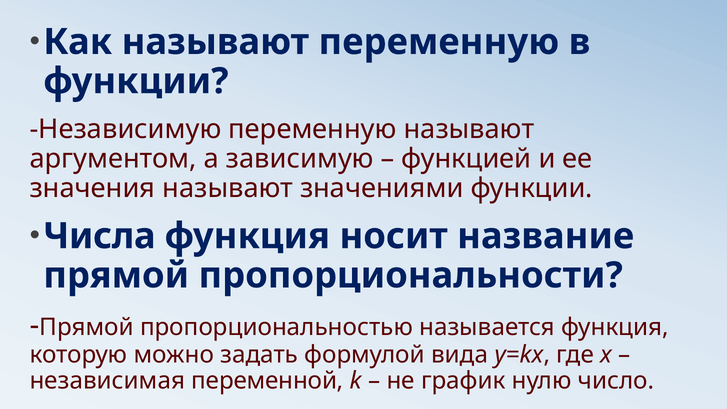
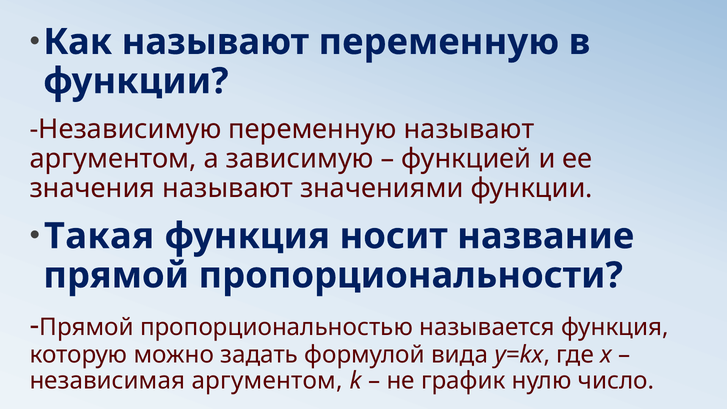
Числа: Числа -> Такая (99, 236)
независимая переменной: переменной -> аргументом (267, 381)
